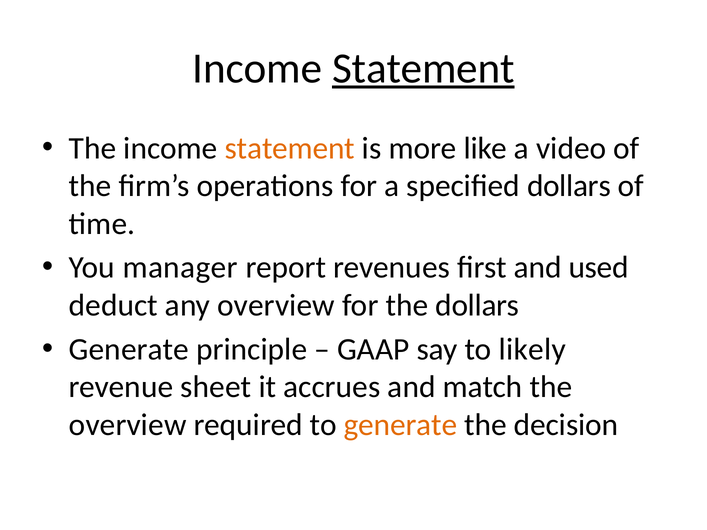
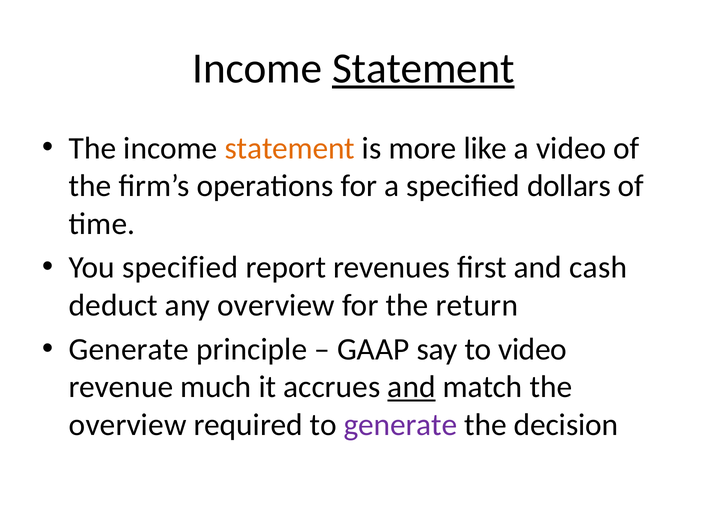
You manager: manager -> specified (180, 268)
used: used -> cash (598, 268)
the dollars: dollars -> return (477, 305)
to likely: likely -> video (533, 349)
sheet: sheet -> much (216, 387)
and underline: none -> present (411, 387)
generate colour: orange -> purple (401, 425)
